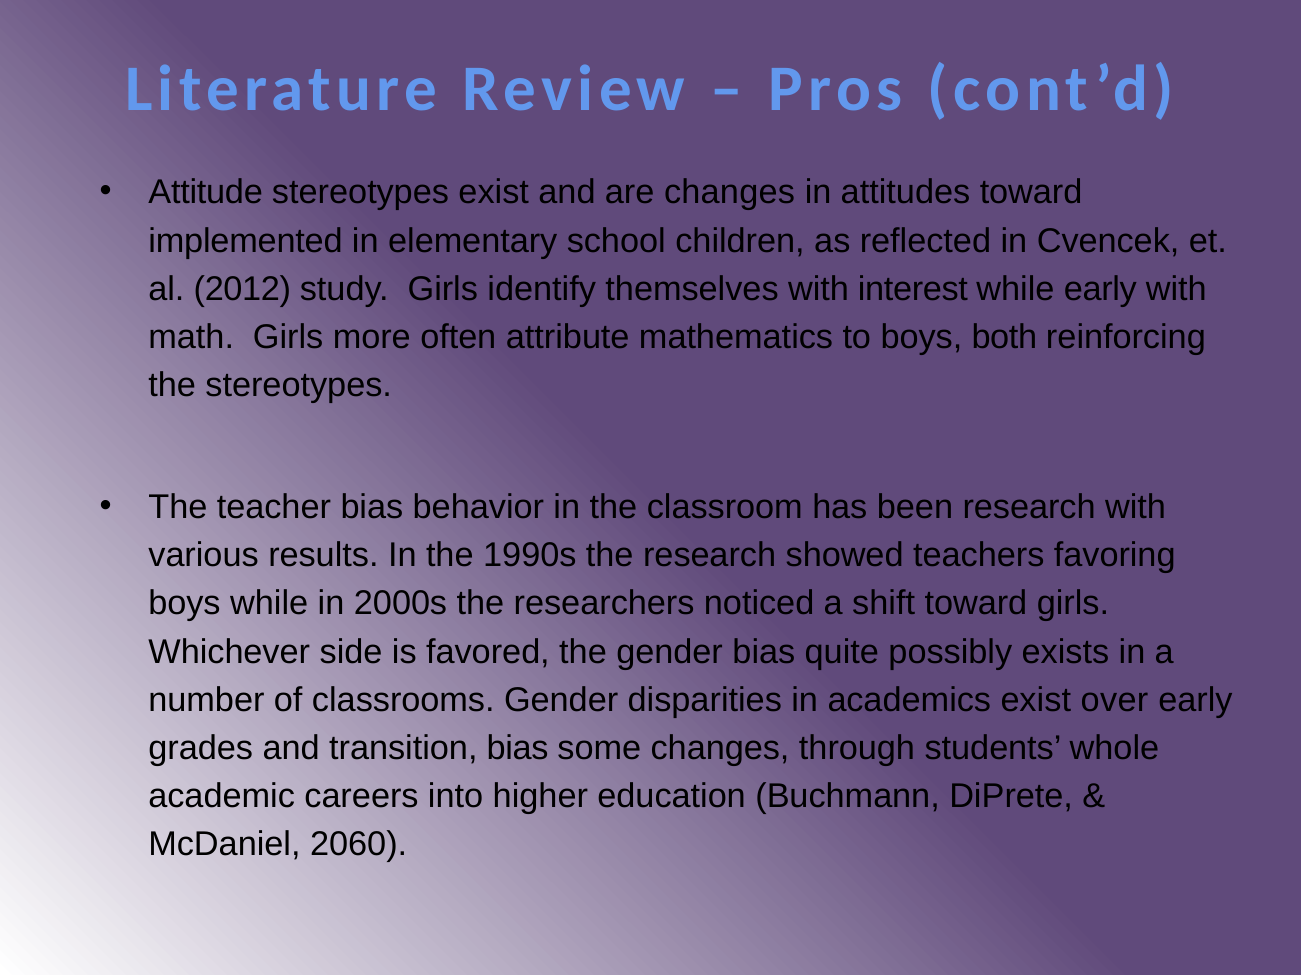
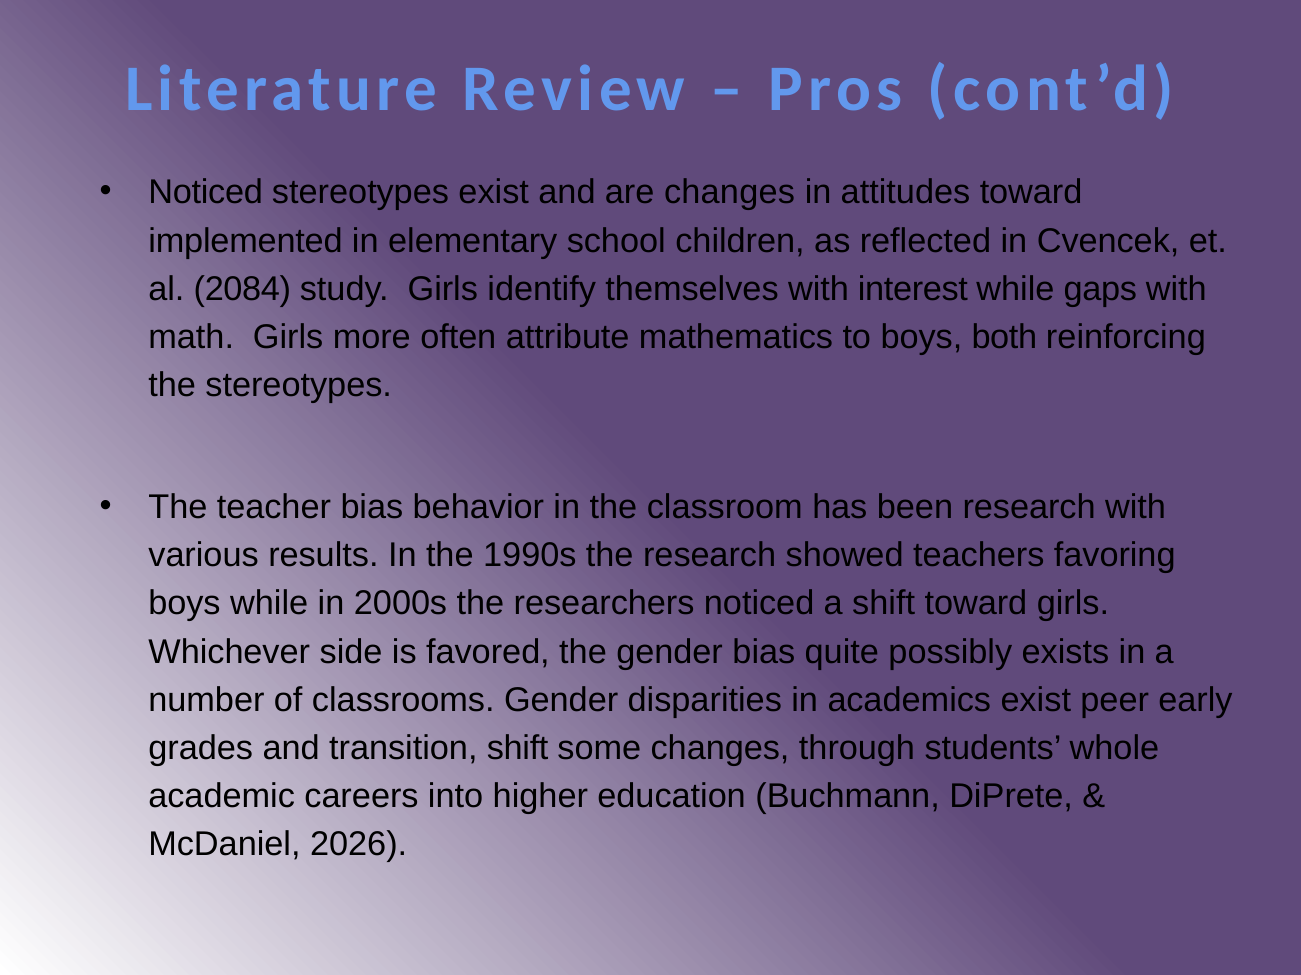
Attitude: Attitude -> Noticed (206, 193)
2012: 2012 -> 2084 (242, 289)
while early: early -> gaps (1100, 289)
over: over -> peer (1115, 700)
transition bias: bias -> shift (518, 749)
2060: 2060 -> 2026 (359, 845)
